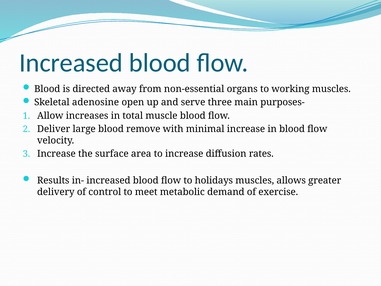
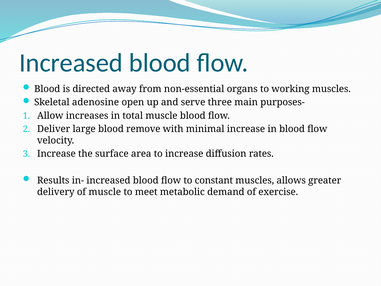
holidays: holidays -> constant (214, 180)
of control: control -> muscle (105, 192)
